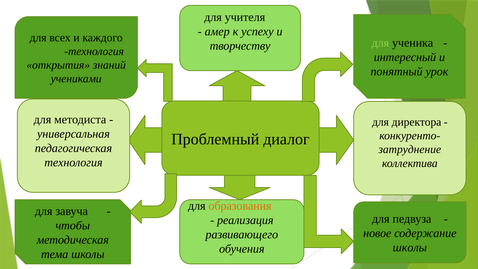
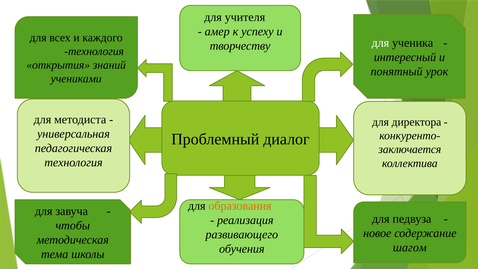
для colour: light green -> white (380, 43)
затруднение: затруднение -> заключается (410, 149)
школы: школы -> шагом (410, 247)
